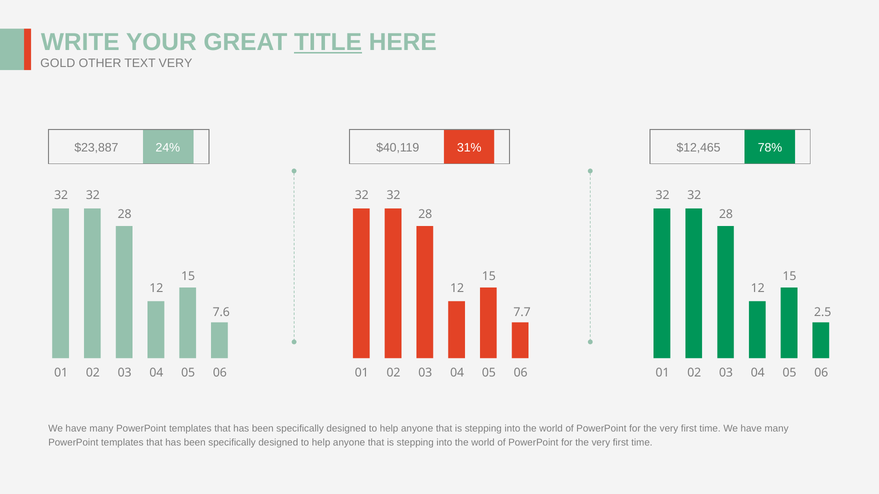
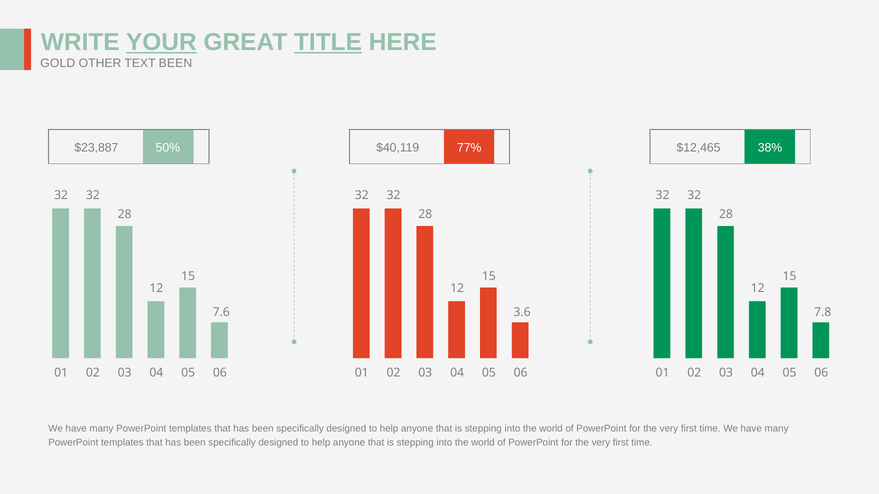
YOUR underline: none -> present (161, 42)
TEXT VERY: VERY -> BEEN (176, 63)
24%: 24% -> 50% (168, 148)
31%: 31% -> 77% (469, 148)
78%: 78% -> 38% (770, 148)
7.7: 7.7 -> 3.6 (522, 312)
2.5: 2.5 -> 7.8 (823, 312)
